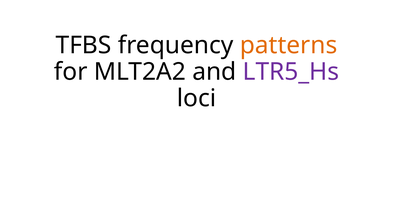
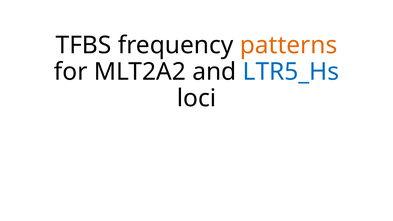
LTR5_Hs colour: purple -> blue (291, 72)
